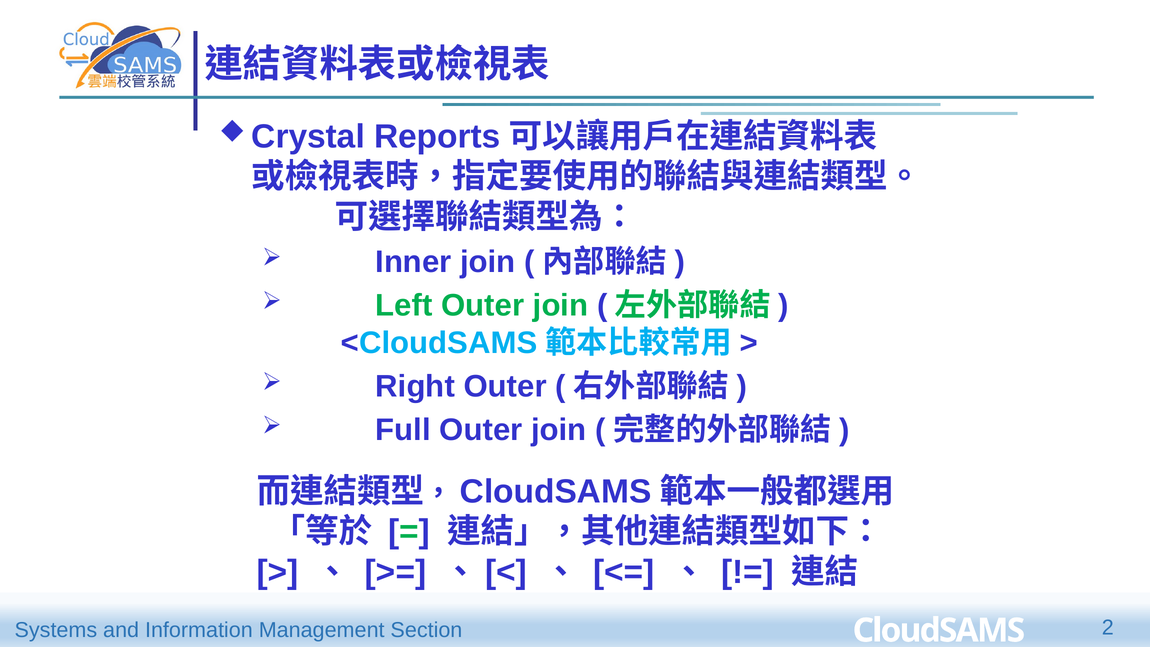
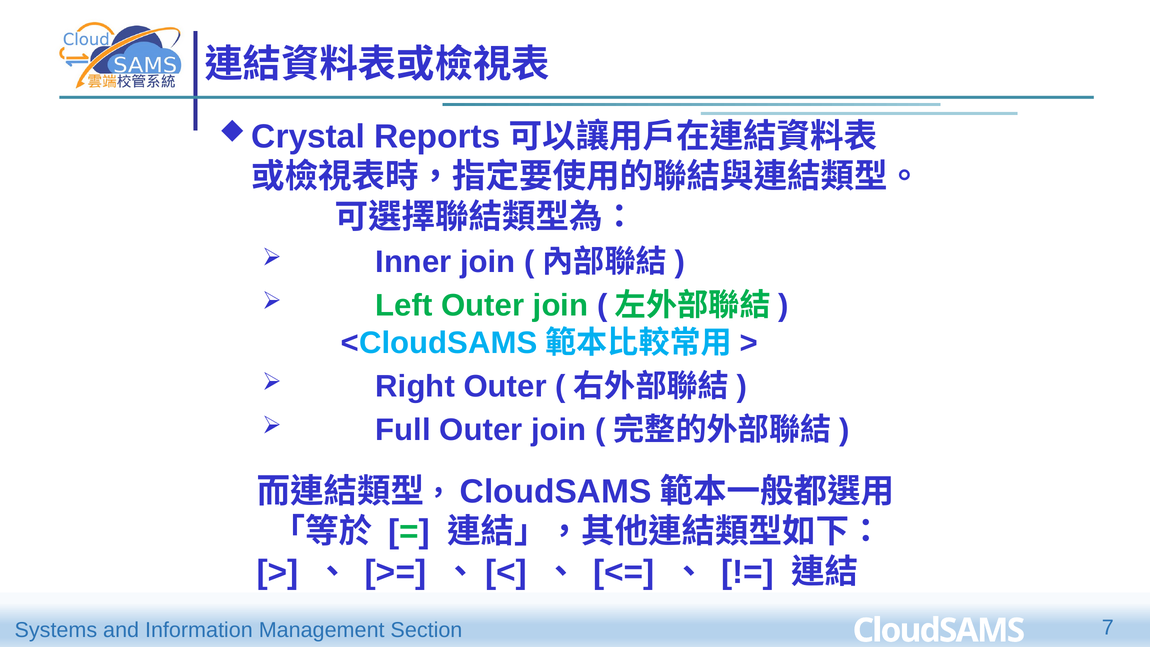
2: 2 -> 7 (1108, 628)
